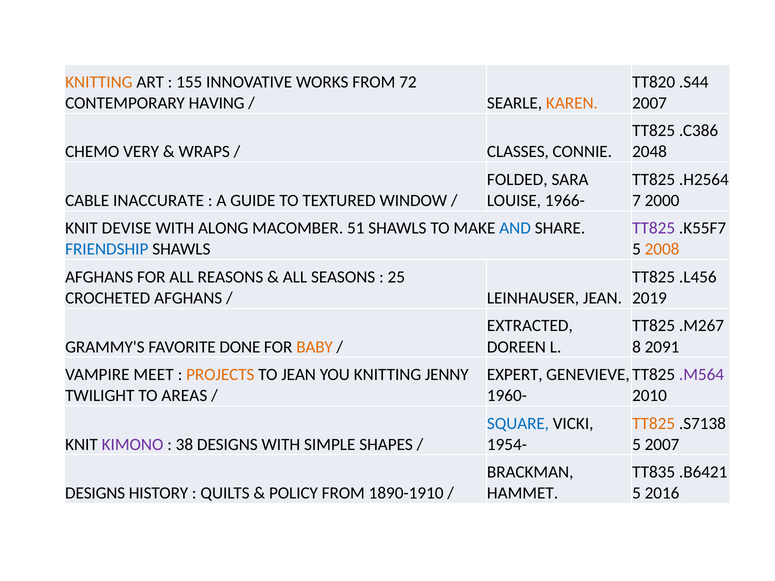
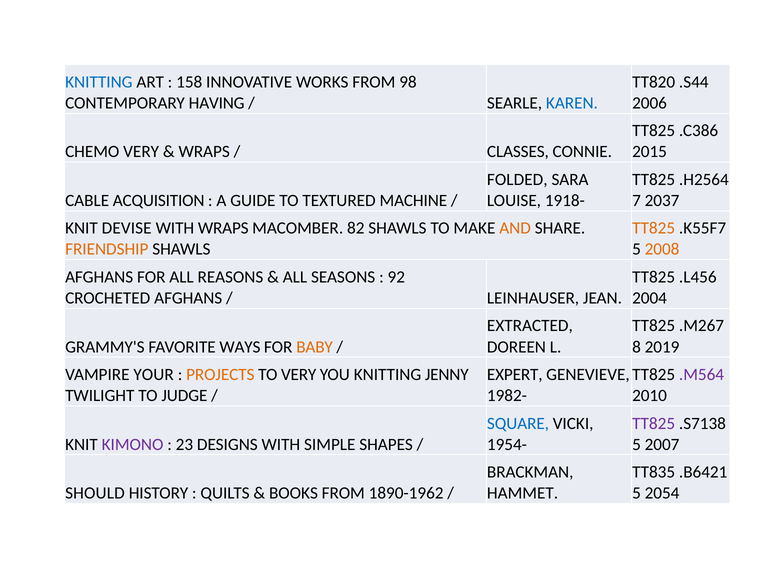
KNITTING colour: orange -> blue (99, 82)
155: 155 -> 158 (189, 82)
72: 72 -> 98 (408, 82)
KAREN colour: orange -> blue (572, 103)
2007: 2007 -> 2006 (650, 103)
2048: 2048 -> 2015 (650, 152)
INACCURATE: INACCURATE -> ACQUISITION (159, 201)
WINDOW: WINDOW -> MACHINE (413, 201)
1966-: 1966- -> 1918- (565, 201)
2000: 2000 -> 2037 (662, 201)
WITH ALONG: ALONG -> WRAPS (223, 228)
51: 51 -> 82 (356, 228)
AND colour: blue -> orange (515, 228)
TT825 colour: purple -> orange (654, 228)
FRIENDSHIP colour: blue -> orange (107, 249)
25: 25 -> 92 (396, 277)
2019: 2019 -> 2004 (650, 298)
DONE: DONE -> WAYS (240, 347)
2091: 2091 -> 2019 (662, 347)
MEET: MEET -> YOUR (154, 375)
TO JEAN: JEAN -> VERY (299, 375)
AREAS: AREAS -> JUDGE (184, 396)
1960-: 1960- -> 1982- (507, 396)
TT825 colour: orange -> purple (654, 424)
38: 38 -> 23 (184, 445)
DESIGNS: DESIGNS -> SHOULD (95, 493)
POLICY: POLICY -> BOOKS (293, 493)
1890-1910: 1890-1910 -> 1890-1962 (406, 493)
2016: 2016 -> 2054 (662, 493)
